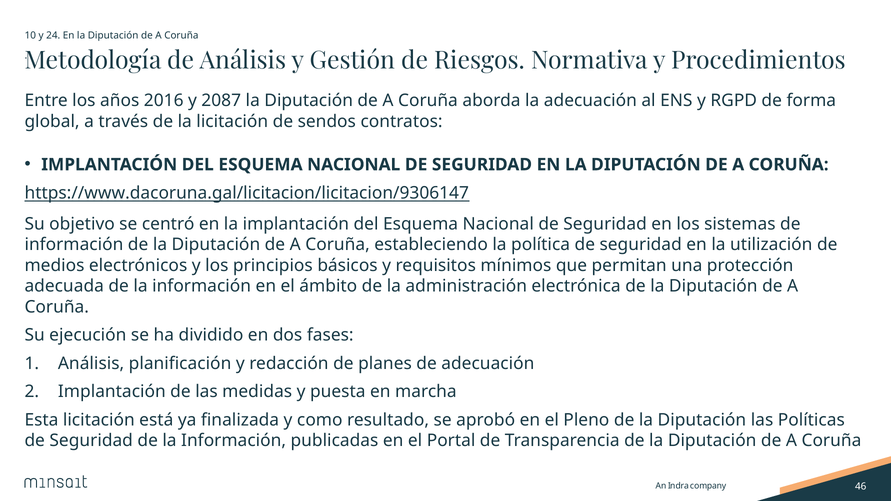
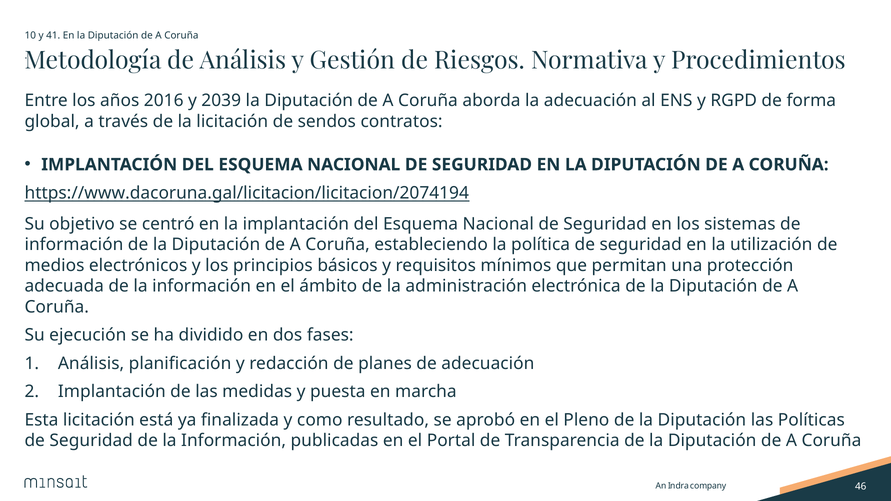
24: 24 -> 41 (53, 36)
2087: 2087 -> 2039 (221, 101)
https://www.dacoruna.gal/licitacion/licitacion/9306147: https://www.dacoruna.gal/licitacion/licitacion/9306147 -> https://www.dacoruna.gal/licitacion/licitacion/2074194 (247, 193)
